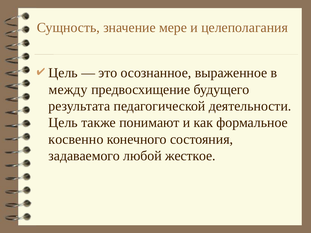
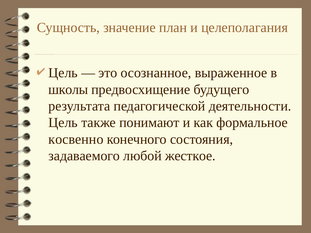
мере: мере -> план (173, 28)
между: между -> школы (68, 90)
